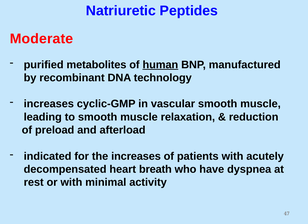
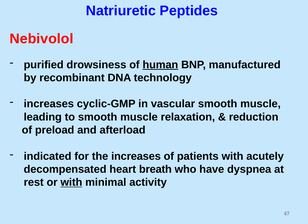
Moderate: Moderate -> Nebivolol (42, 39)
metabolites: metabolites -> drowsiness (96, 65)
with underline: none -> present (71, 182)
